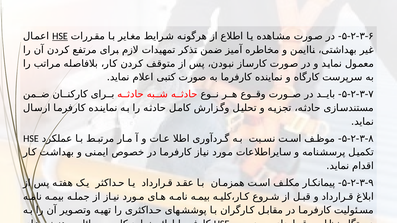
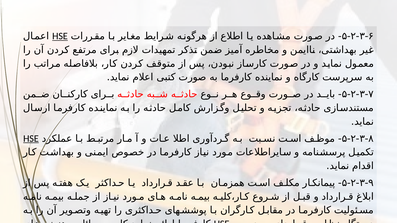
HSE underline: none -> present (31, 139)
